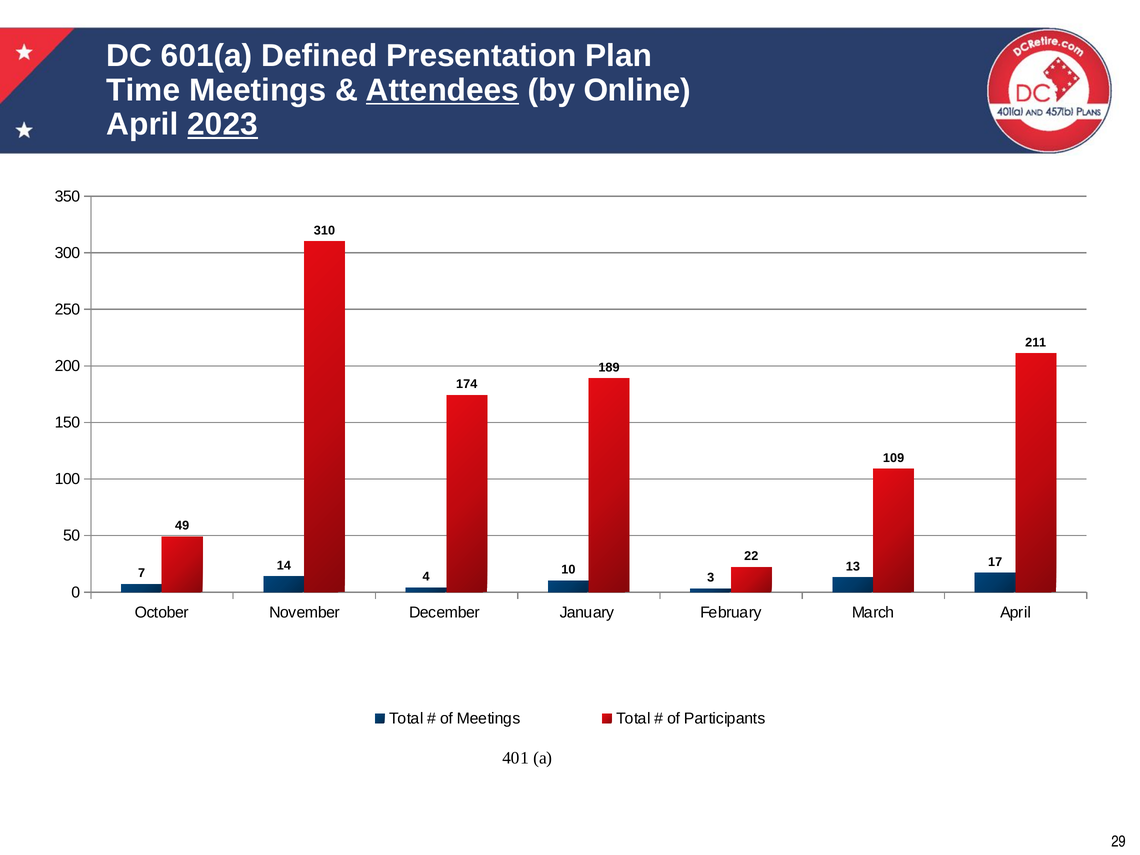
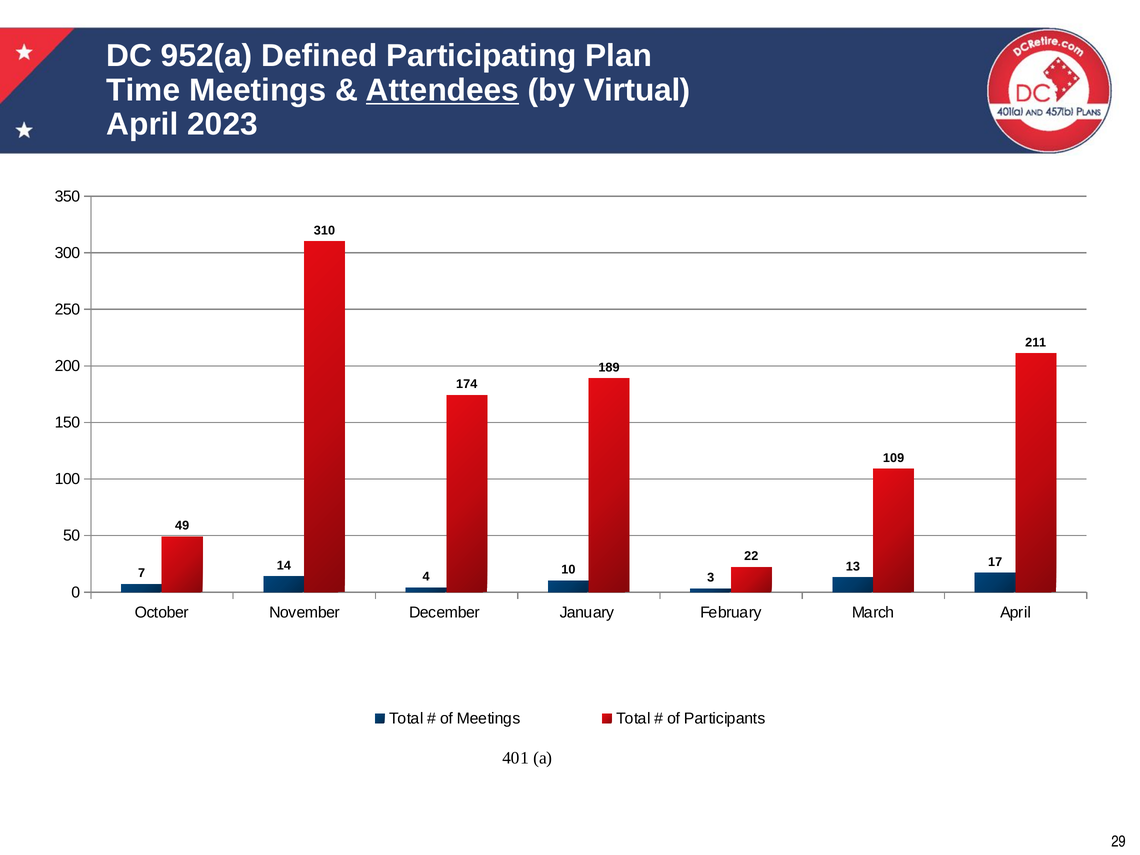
601(a: 601(a -> 952(a (207, 56)
Presentation: Presentation -> Participating (481, 56)
Online: Online -> Virtual (637, 90)
2023 underline: present -> none (223, 124)
